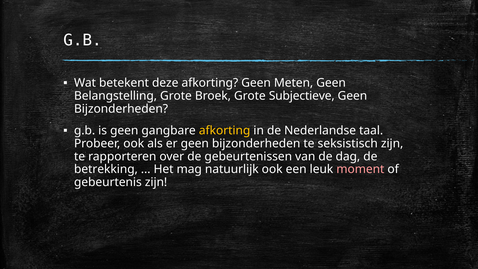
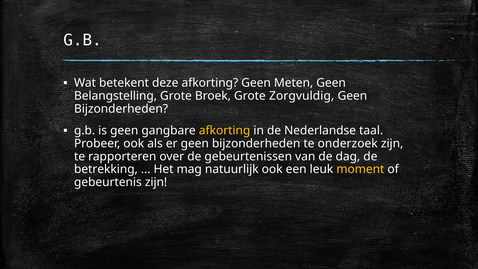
Subjectieve: Subjectieve -> Zorgvuldig (302, 96)
seksistisch: seksistisch -> onderzoek (348, 143)
moment colour: pink -> yellow (360, 169)
